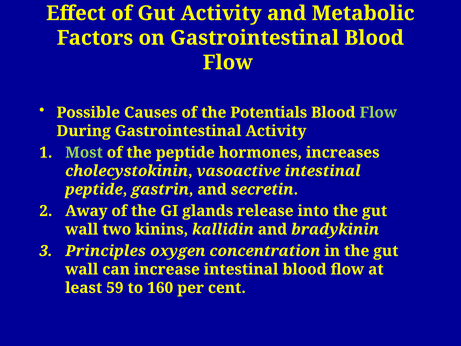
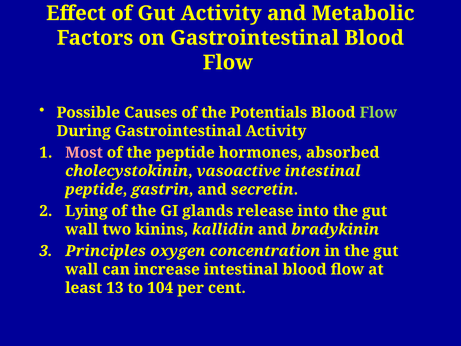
Most colour: light green -> pink (84, 152)
increases: increases -> absorbed (343, 152)
Away: Away -> Lying (86, 211)
59: 59 -> 13 (115, 288)
160: 160 -> 104 (160, 288)
